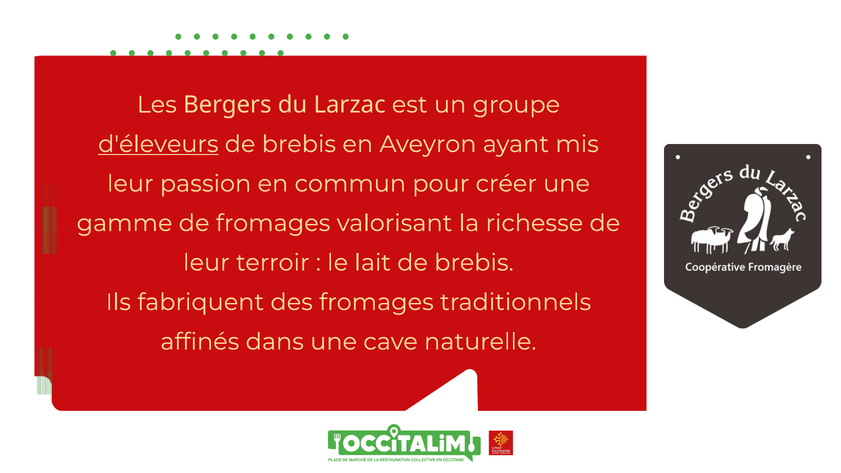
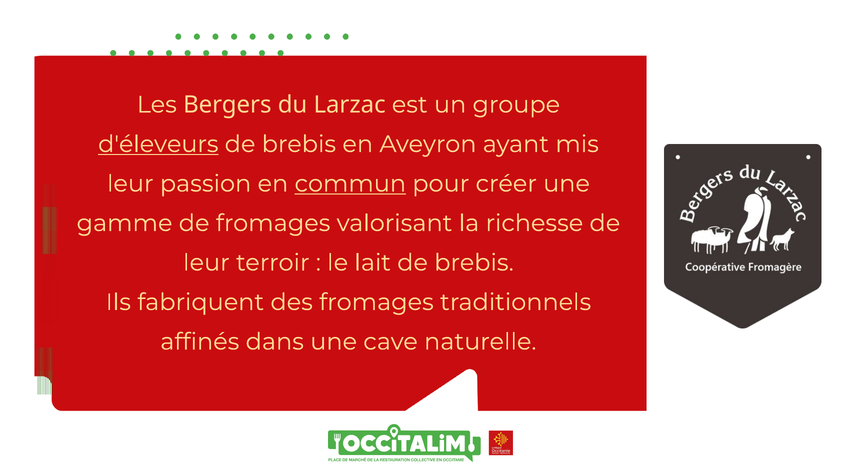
commun underline: none -> present (350, 184)
